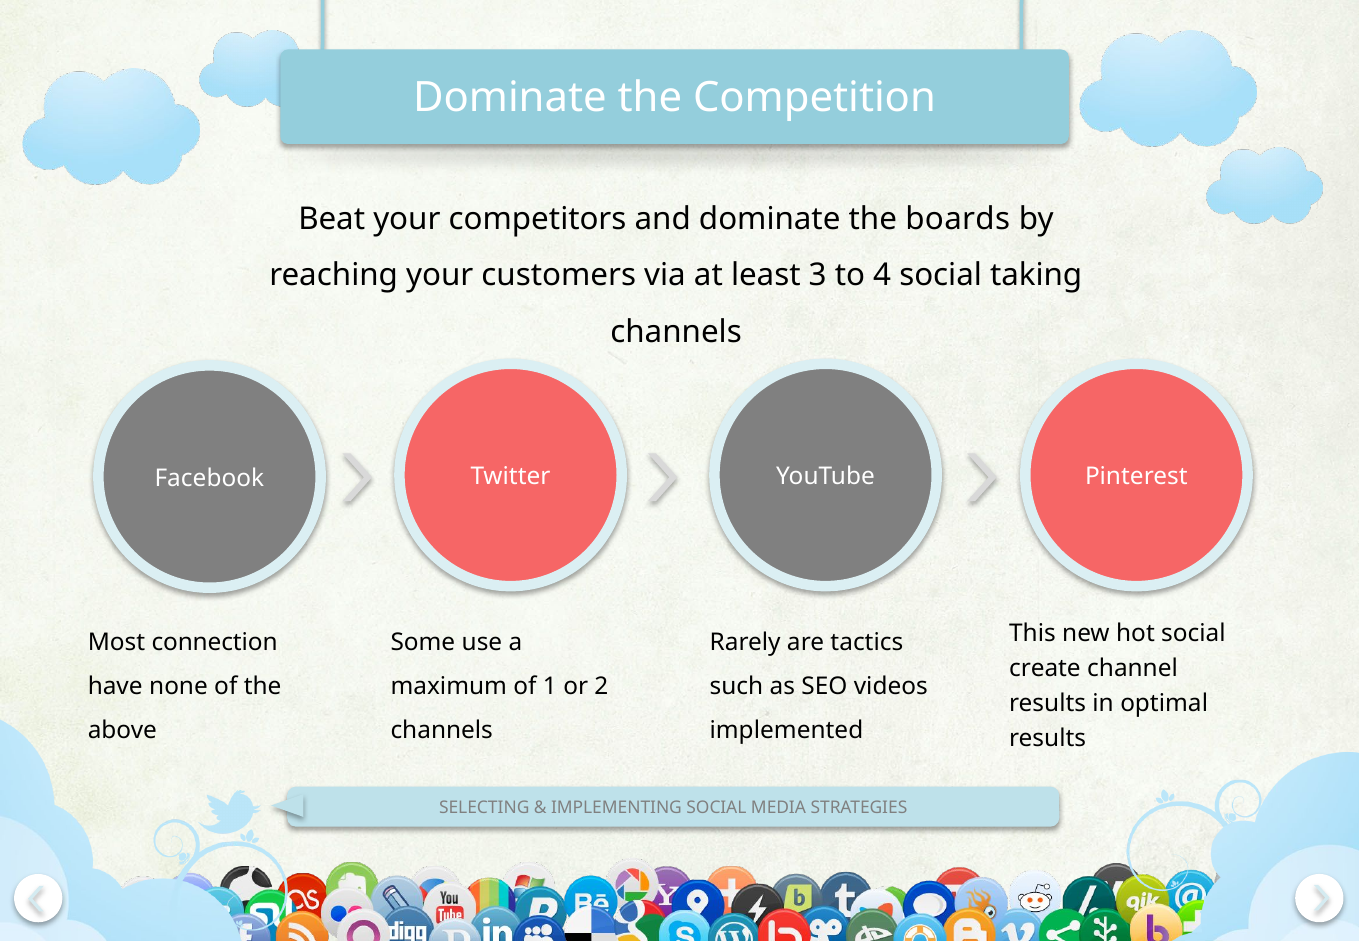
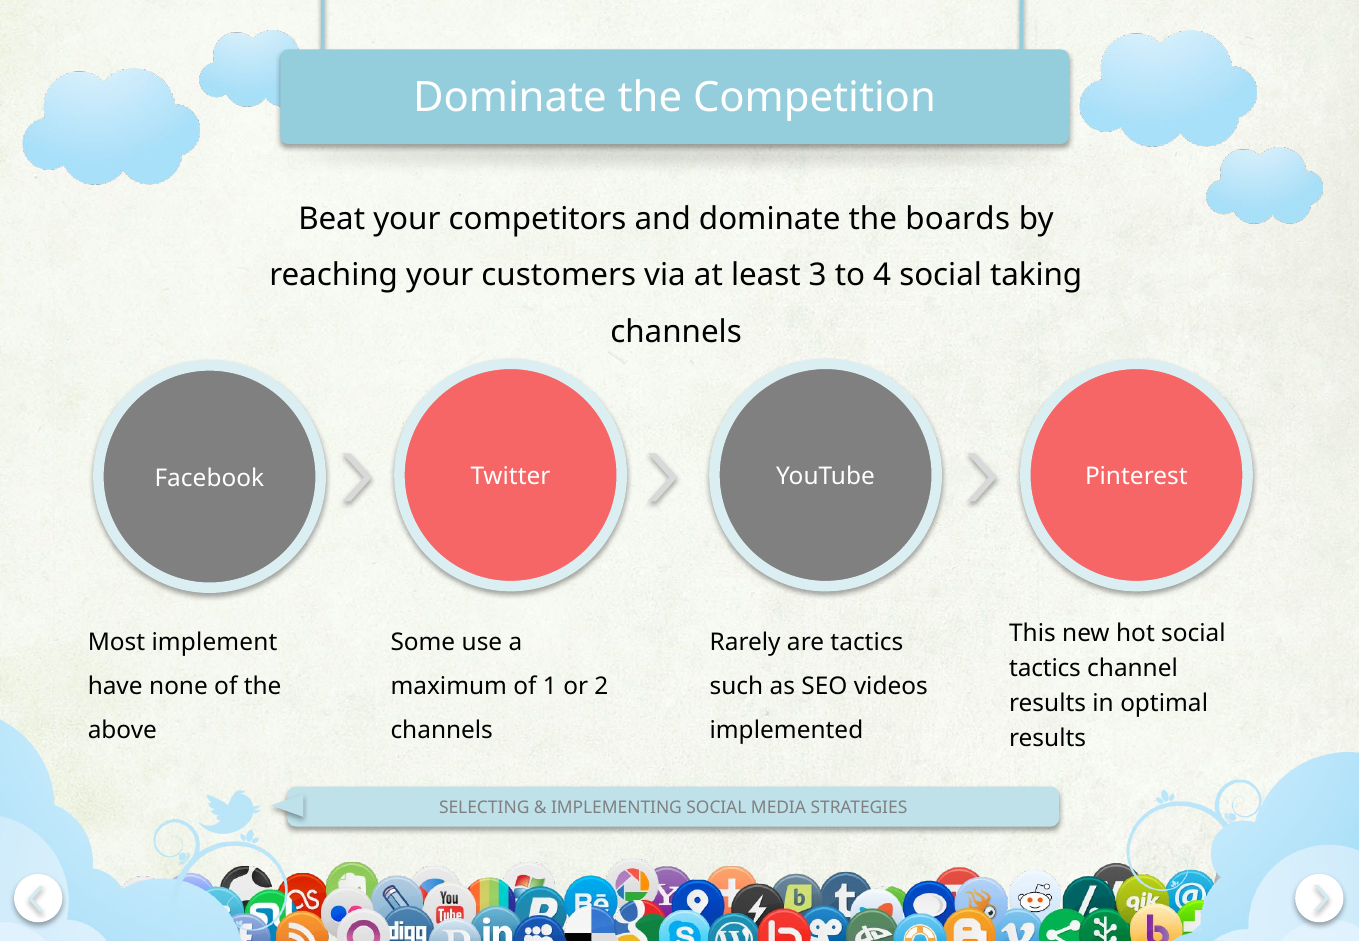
connection: connection -> implement (214, 642)
create: create -> tactics (1045, 668)
